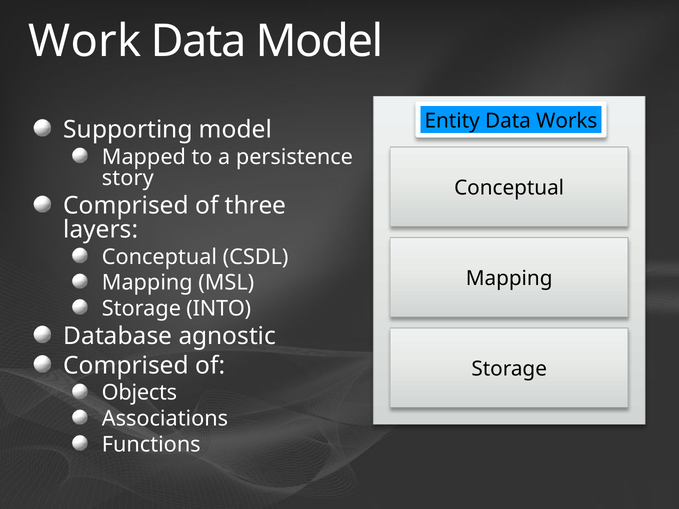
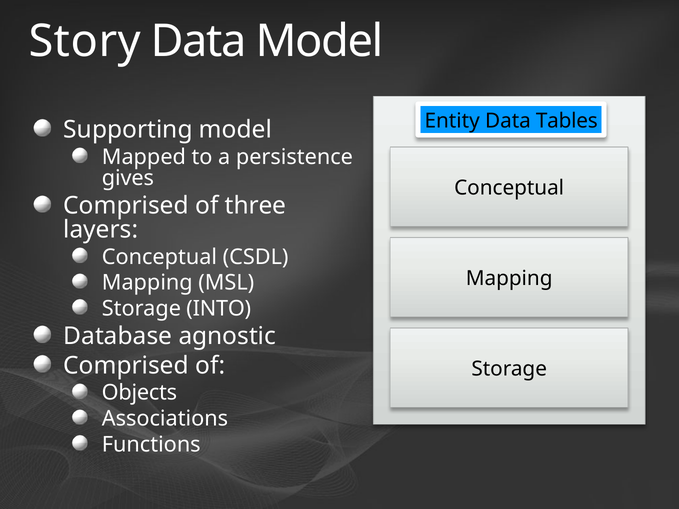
Work: Work -> Story (85, 41)
Works: Works -> Tables (567, 121)
story: story -> gives (128, 178)
